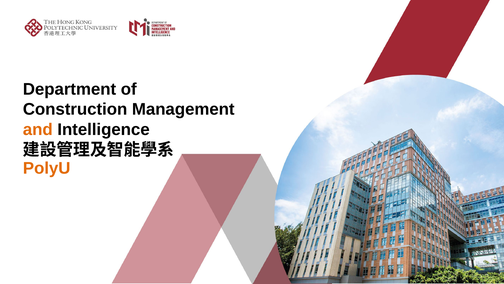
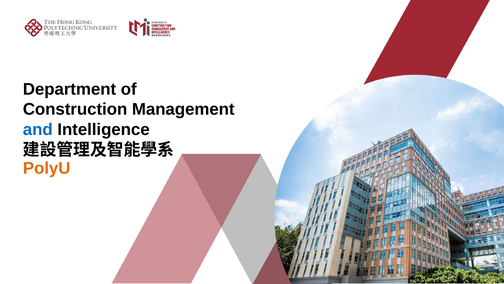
and colour: orange -> blue (38, 129)
